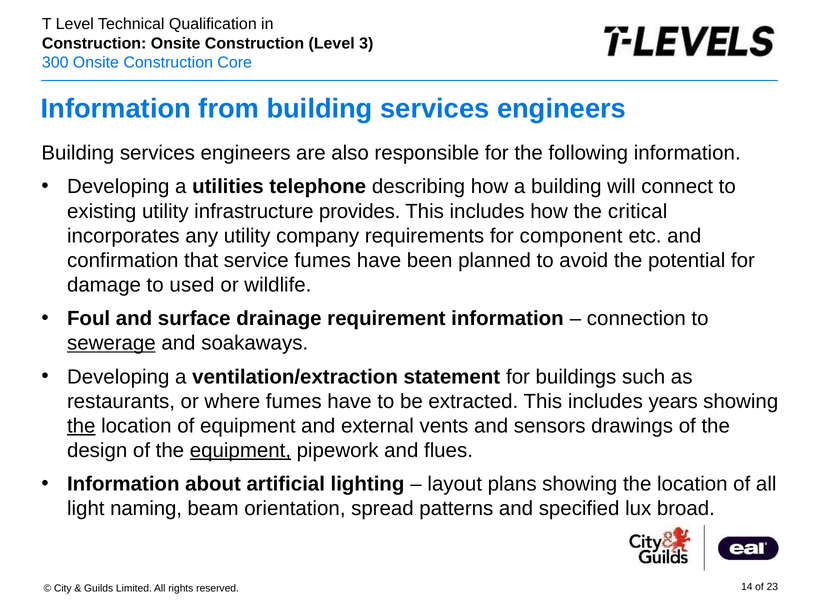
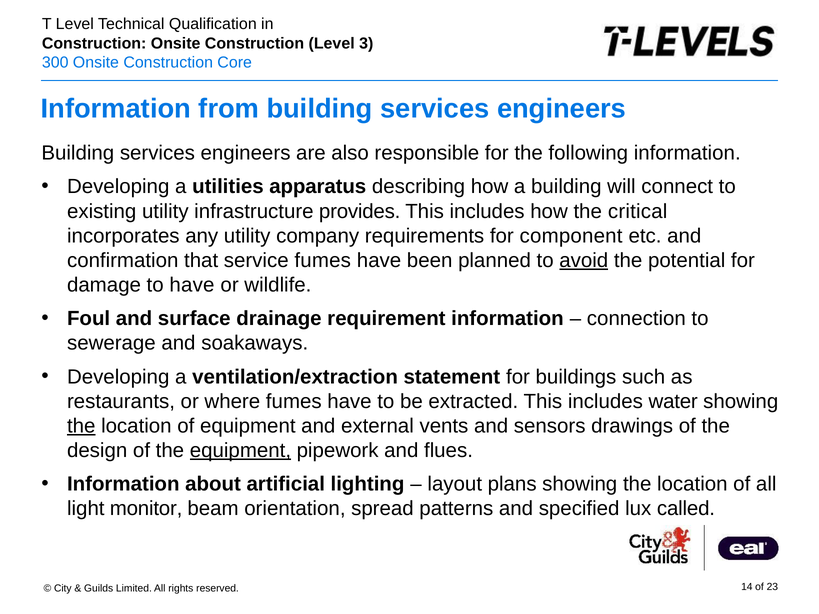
telephone: telephone -> apparatus (318, 187)
avoid underline: none -> present (584, 261)
to used: used -> have (192, 285)
sewerage underline: present -> none (111, 343)
years: years -> water (673, 402)
naming: naming -> monitor (146, 509)
broad: broad -> called (686, 509)
